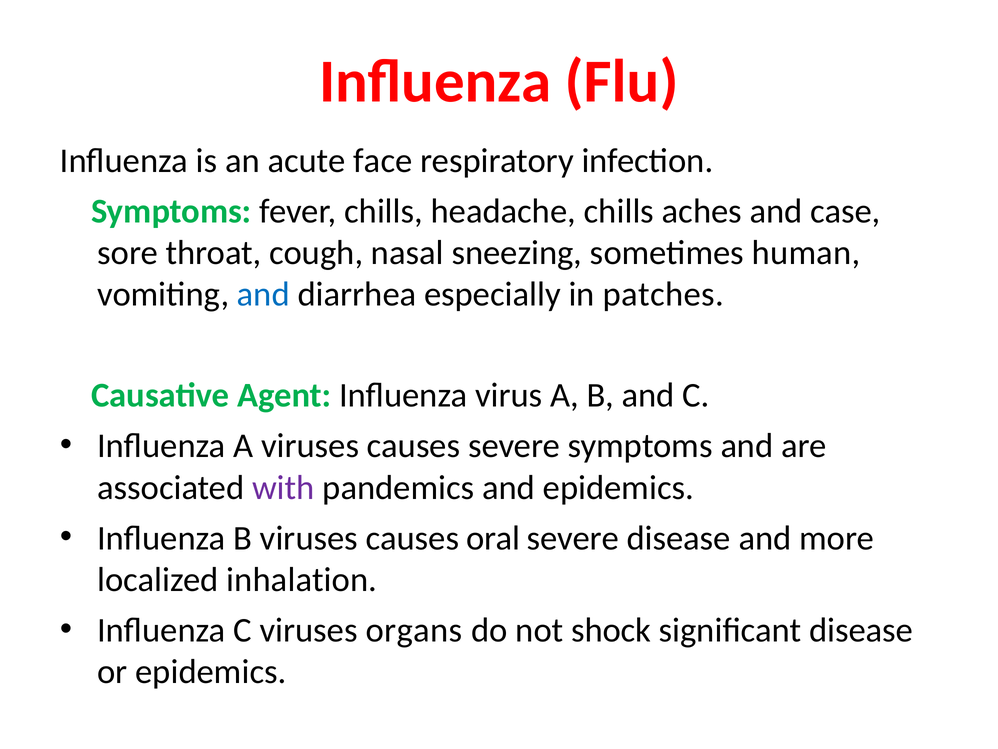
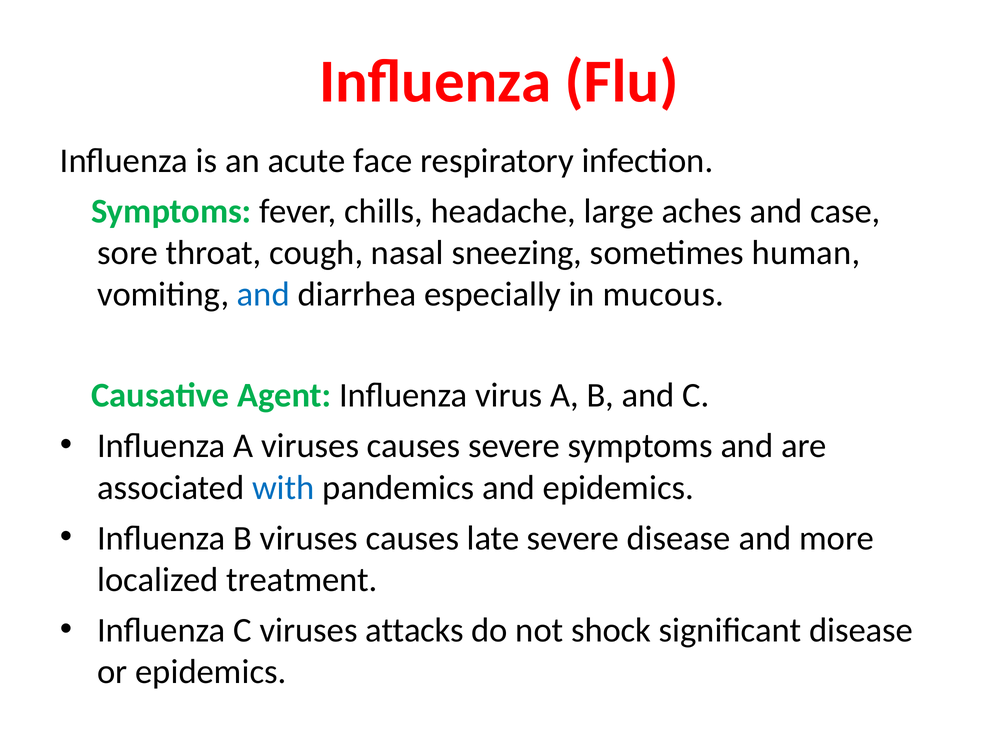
headache chills: chills -> large (619, 211)
patches: patches -> mucous (664, 294)
with colour: purple -> blue (283, 487)
oral: oral -> late (493, 538)
inhalation: inhalation -> treatment (302, 579)
organs: organs -> attacks (414, 630)
